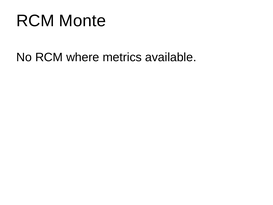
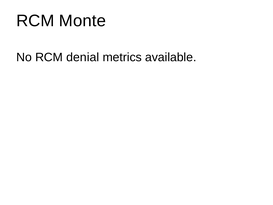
where: where -> denial (83, 57)
